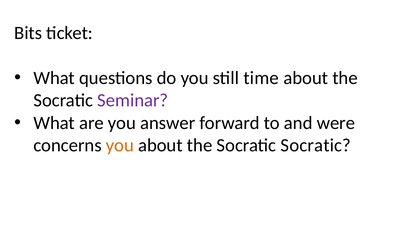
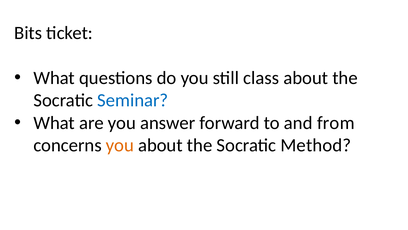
time: time -> class (261, 78)
Seminar colour: purple -> blue (133, 100)
were: were -> from (336, 123)
Socratic Socratic: Socratic -> Method (316, 145)
